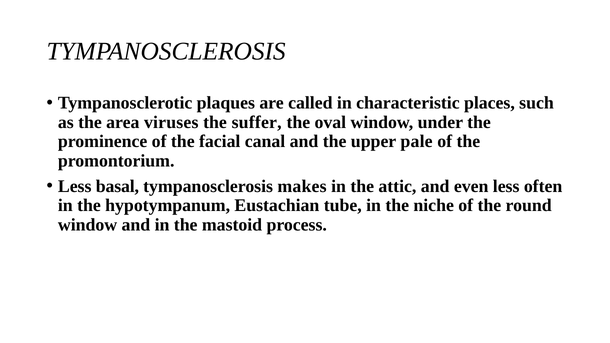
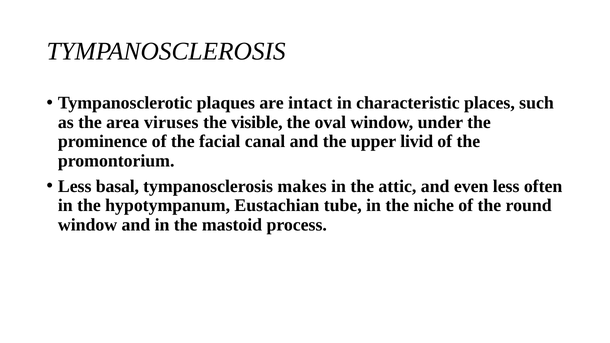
called: called -> intact (310, 103)
suffer: suffer -> visible (257, 122)
pale: pale -> livid (417, 142)
